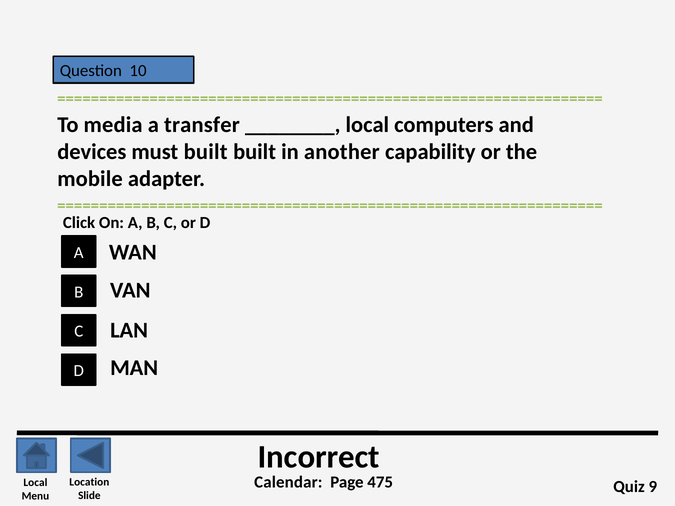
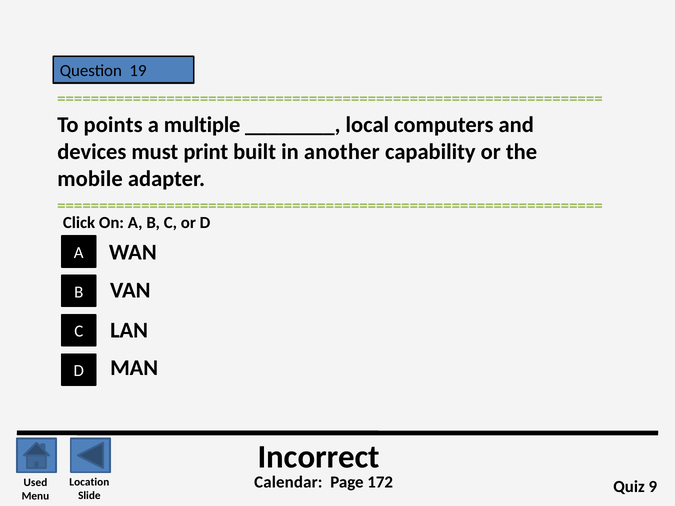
10: 10 -> 19 (138, 71)
media: media -> points (113, 125)
transfer: transfer -> multiple (202, 125)
must built: built -> print (206, 152)
475: 475 -> 172 (380, 483)
Local: Local -> Used (35, 483)
